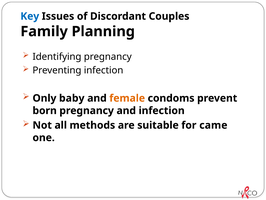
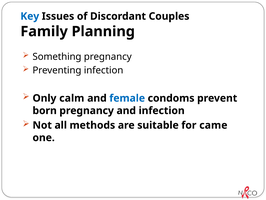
Identifying: Identifying -> Something (57, 57)
baby: baby -> calm (72, 98)
female colour: orange -> blue (127, 98)
